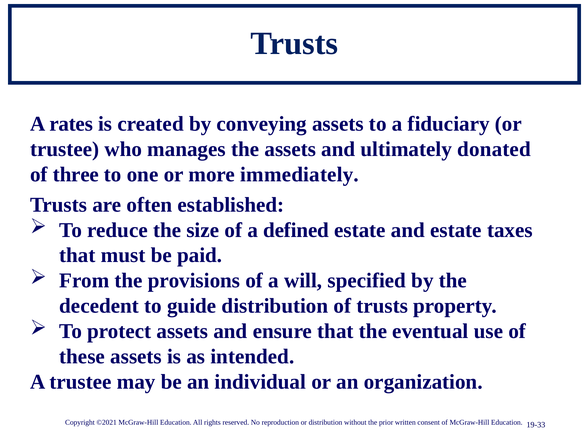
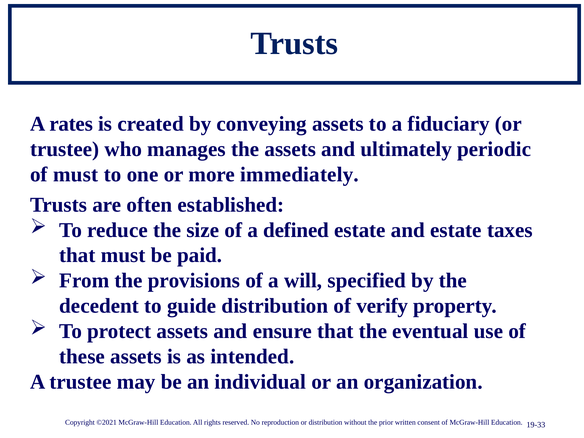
donated: donated -> periodic (494, 149)
of three: three -> must (76, 175)
of trusts: trusts -> verify (382, 306)
